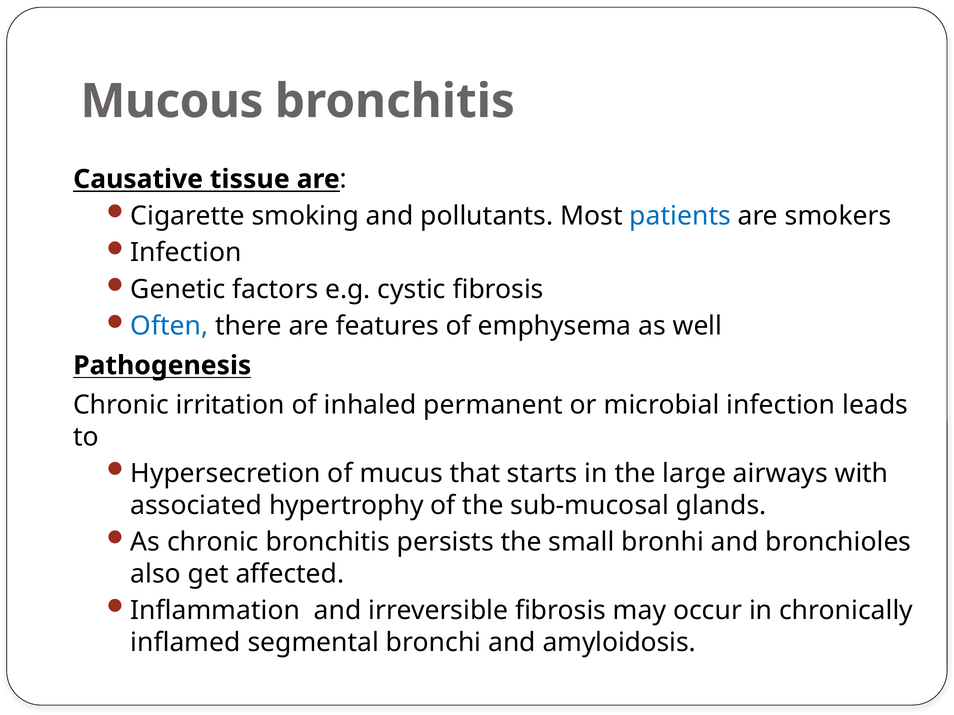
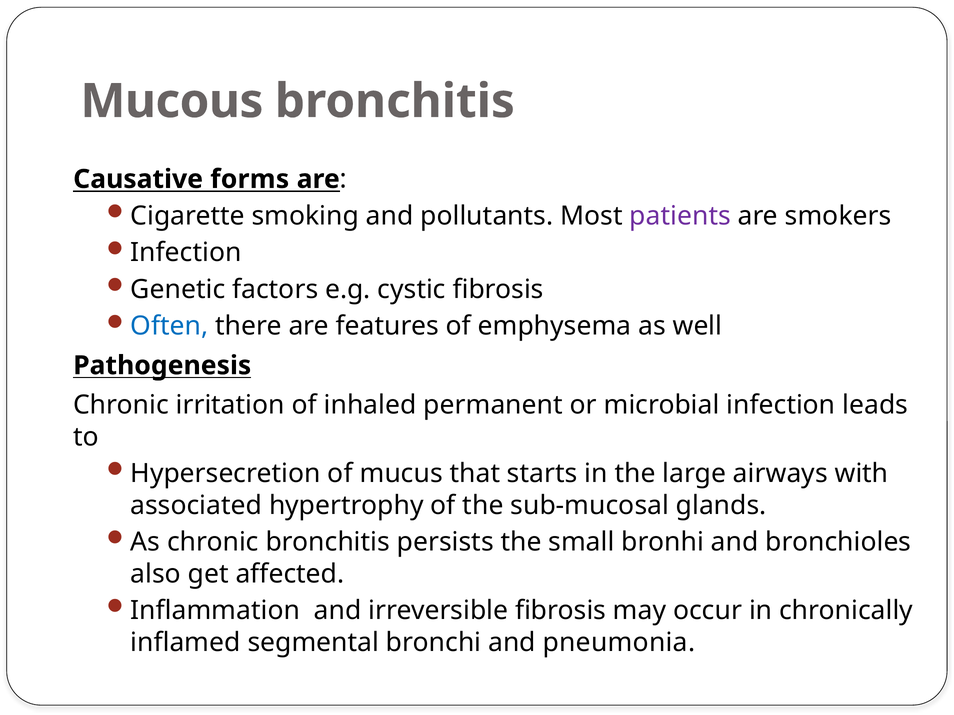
tissue: tissue -> forms (250, 179)
patients colour: blue -> purple (680, 216)
amyloidosis: amyloidosis -> pneumonia (619, 643)
